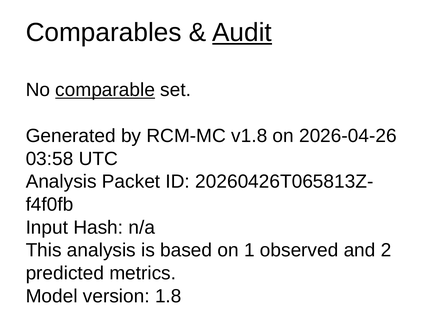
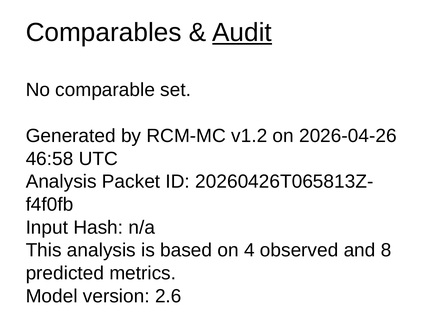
comparable underline: present -> none (105, 90)
v1.8: v1.8 -> v1.2 (249, 136)
03:58: 03:58 -> 46:58 (50, 159)
1: 1 -> 4 (249, 250)
2: 2 -> 8 (386, 250)
1.8: 1.8 -> 2.6 (168, 296)
